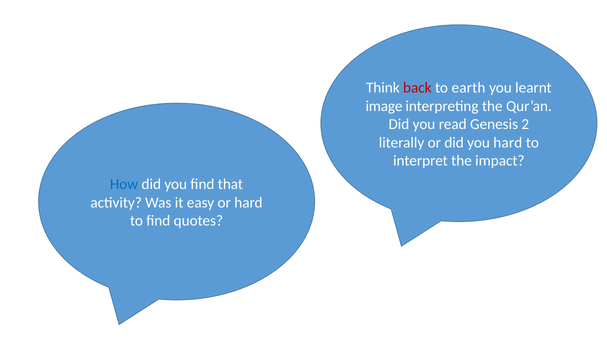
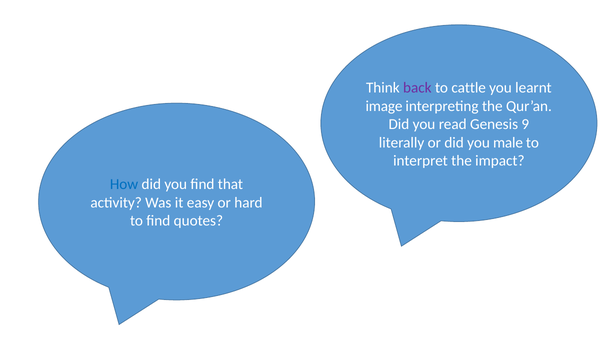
back colour: red -> purple (417, 88)
earth: earth -> cattle (469, 88)
2: 2 -> 9 (525, 124)
you hard: hard -> male (508, 142)
